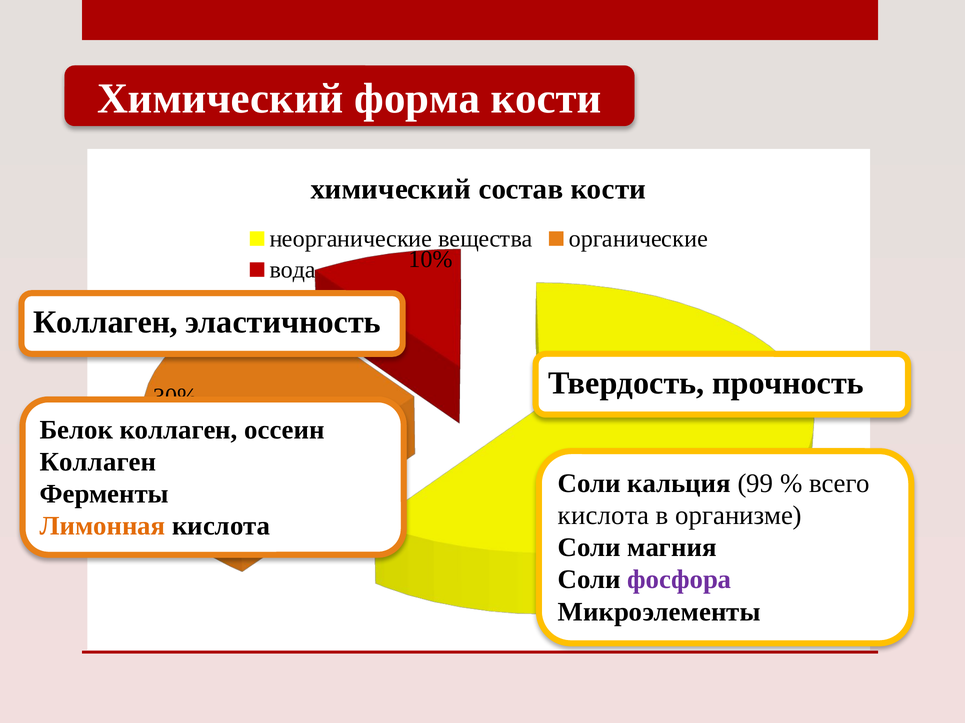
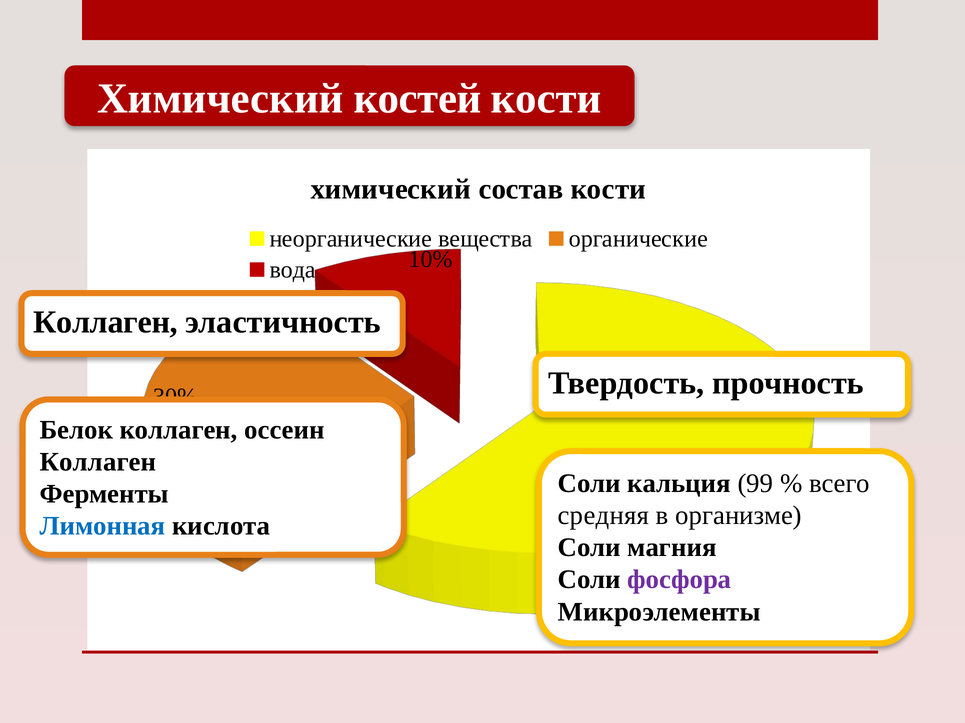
форма: форма -> костей (417, 99)
кислота: кислота -> средняя (603, 516)
Лимонная colour: orange -> blue (103, 527)
